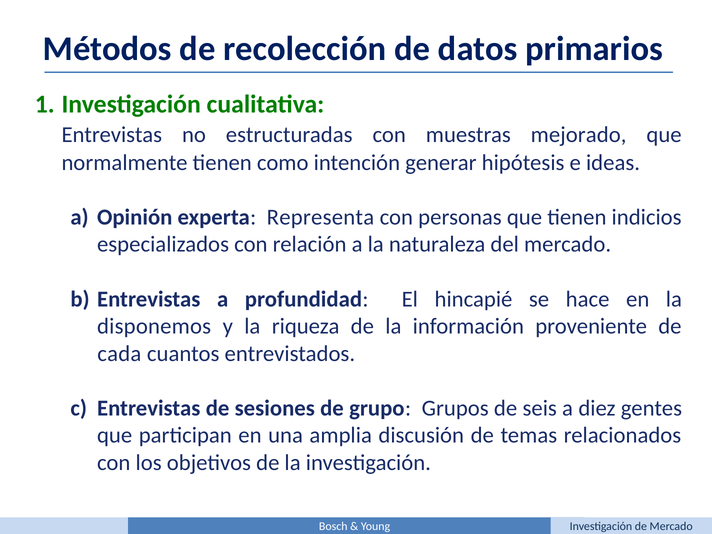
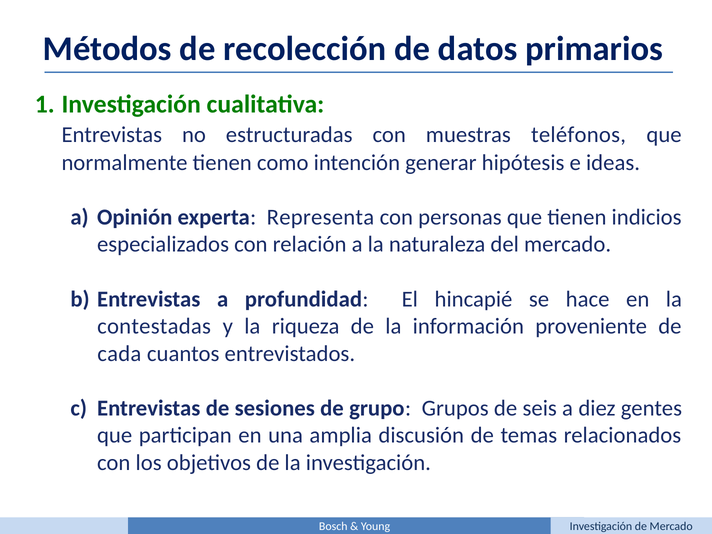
mejorado: mejorado -> teléfonos (579, 135)
disponemos: disponemos -> contestadas (154, 326)
